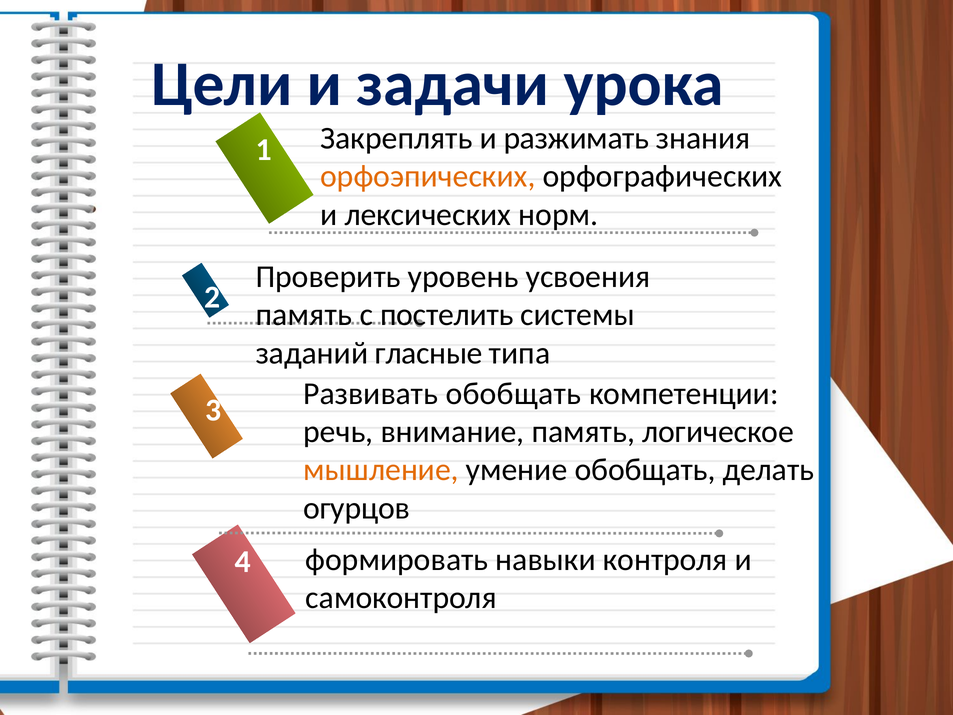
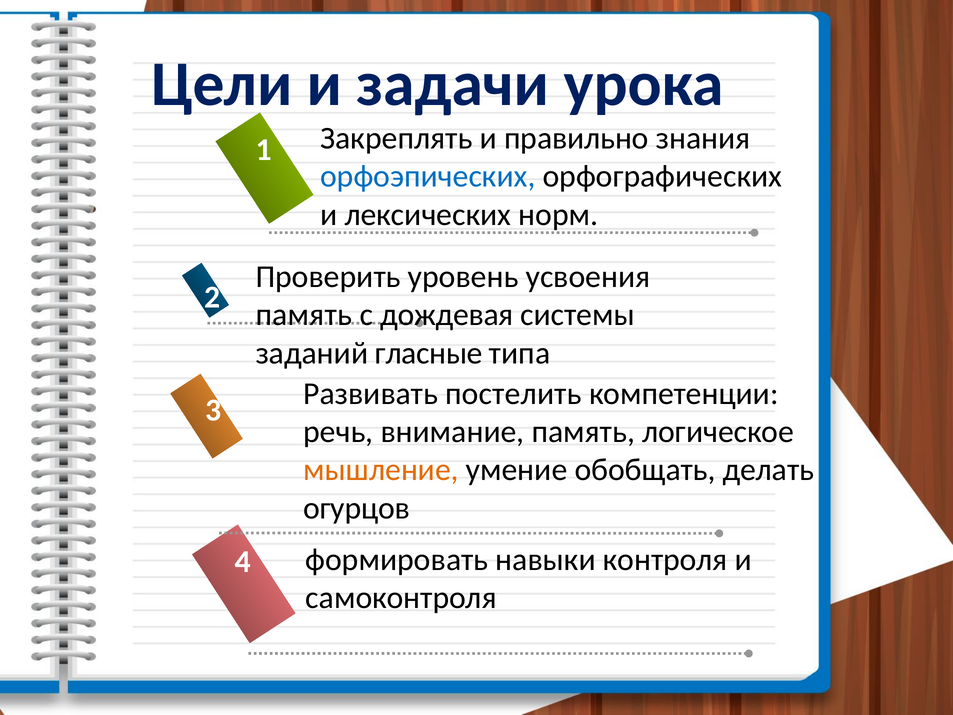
разжимать: разжимать -> правильно (576, 138)
орфоэпических colour: orange -> blue (428, 176)
постелить: постелить -> дождевая (447, 315)
Развивать обобщать: обобщать -> постелить (514, 394)
